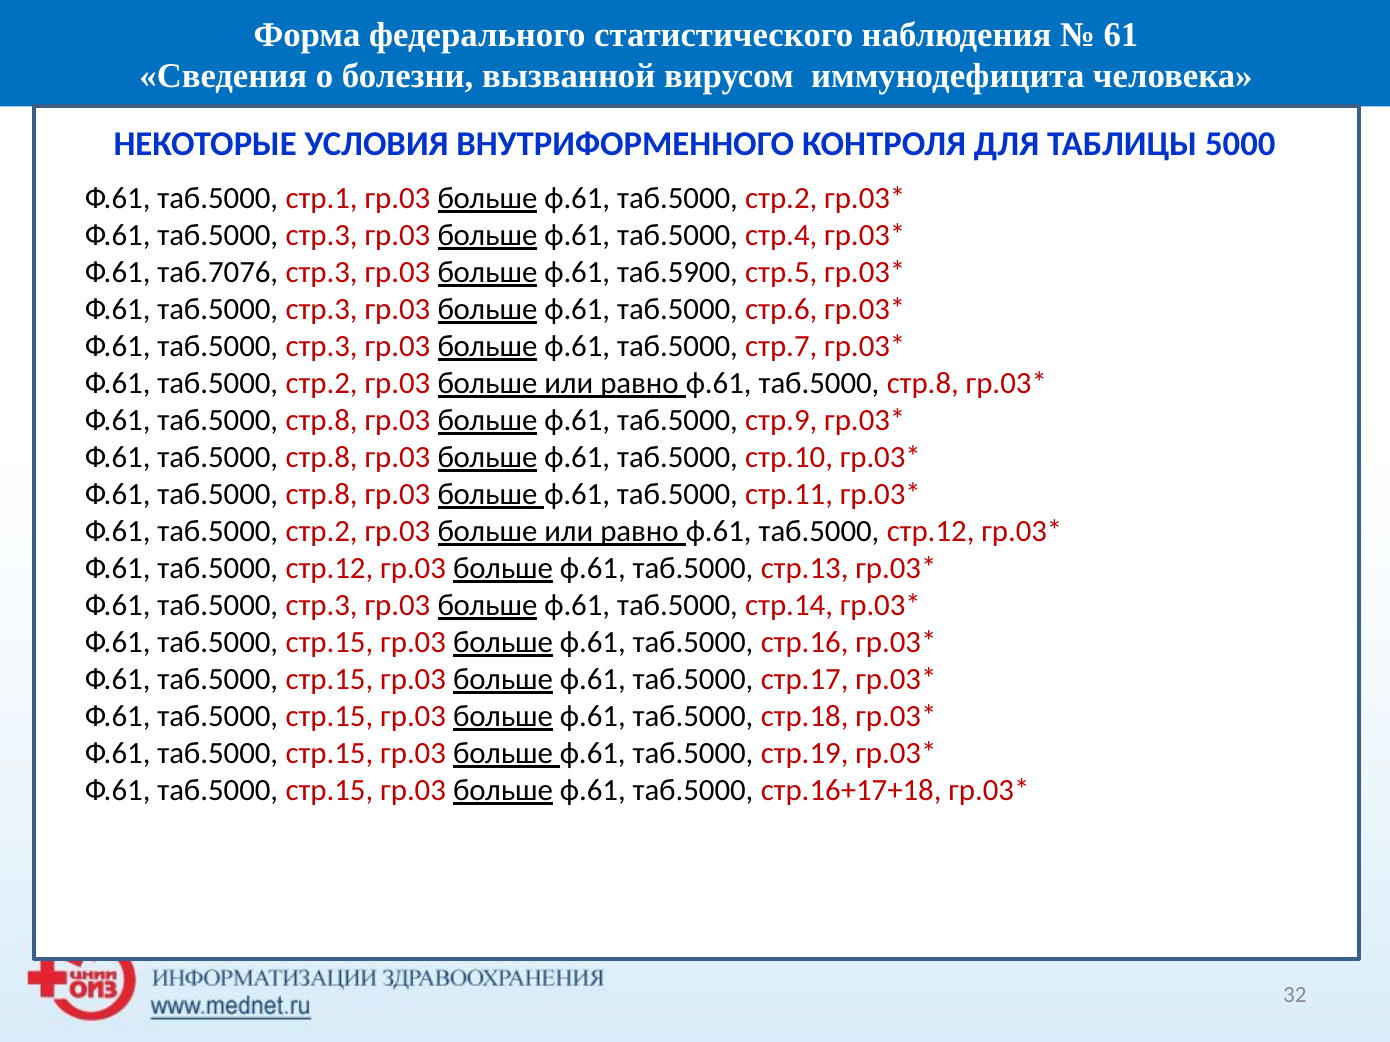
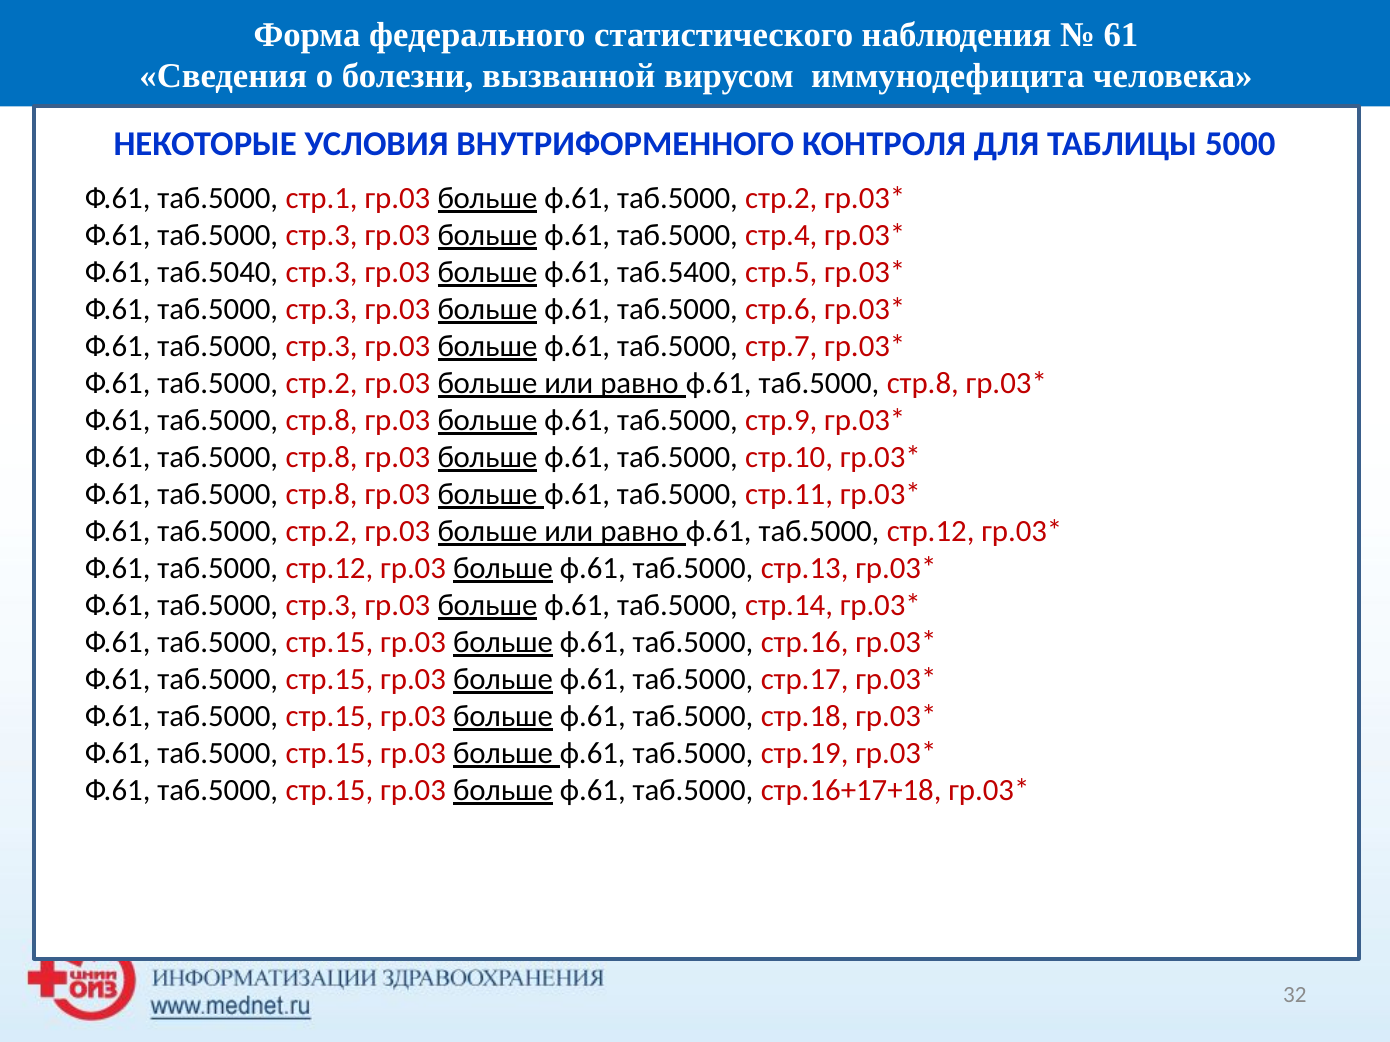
таб.7076: таб.7076 -> таб.5040 (218, 272)
таб.5900: таб.5900 -> таб.5400 (677, 272)
